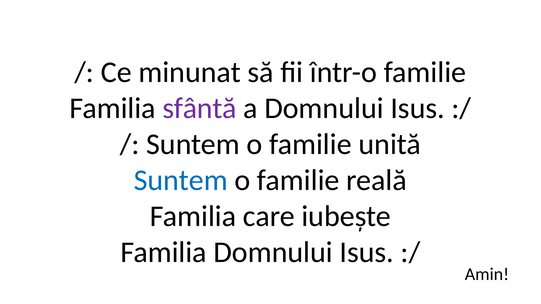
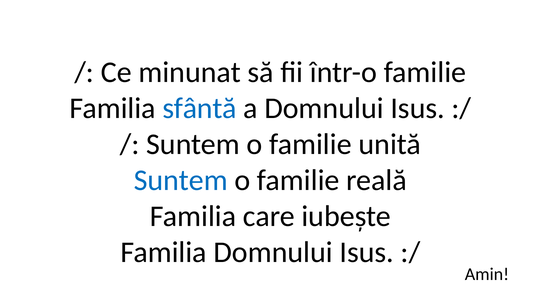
sfântă colour: purple -> blue (200, 108)
